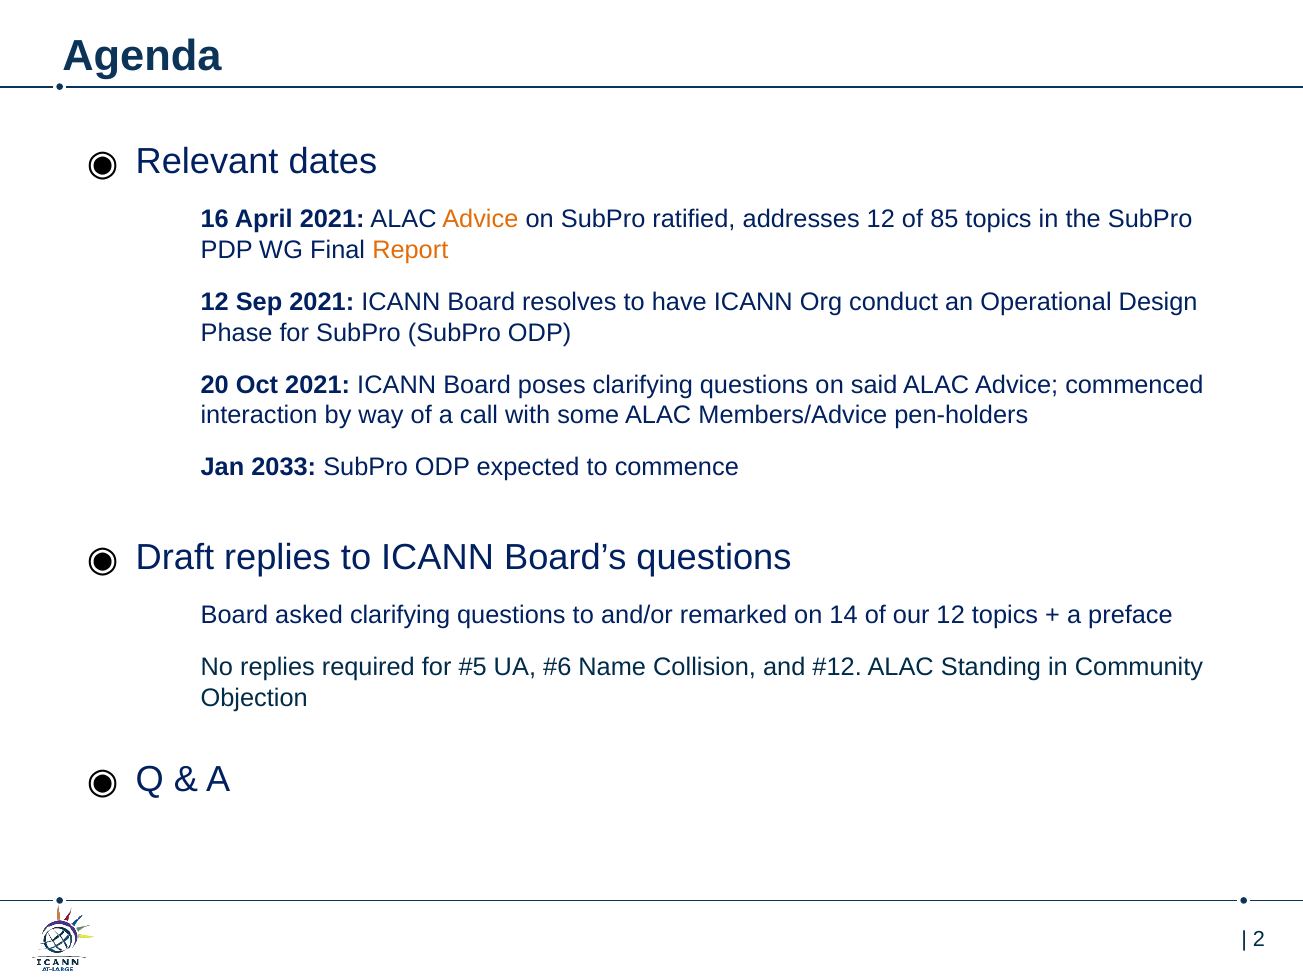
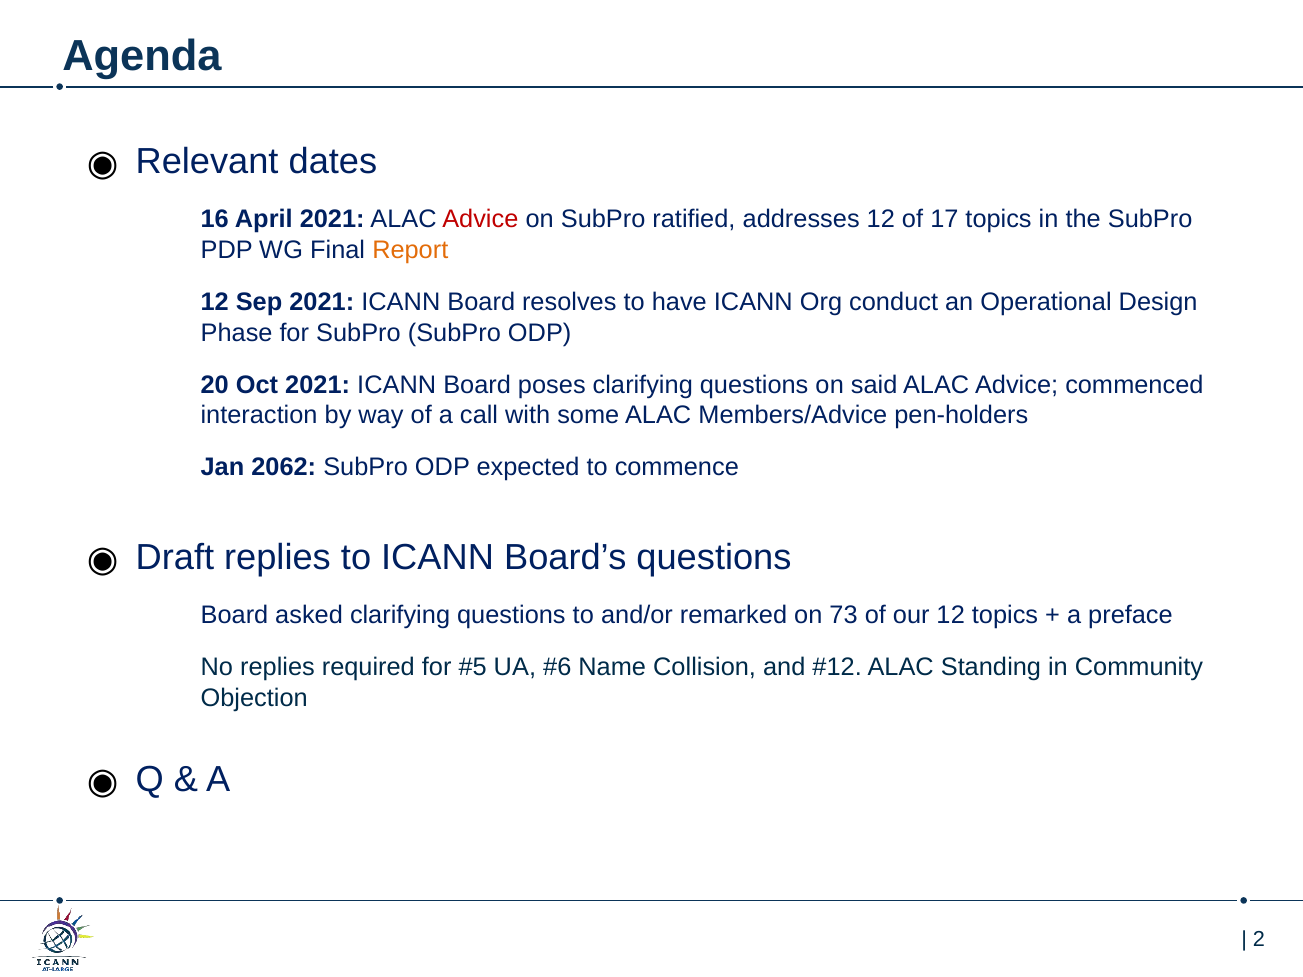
Advice colour: orange -> red (480, 220)
85: 85 -> 17 (944, 220)
2033: 2033 -> 2062 (284, 468)
14: 14 -> 73 (844, 615)
